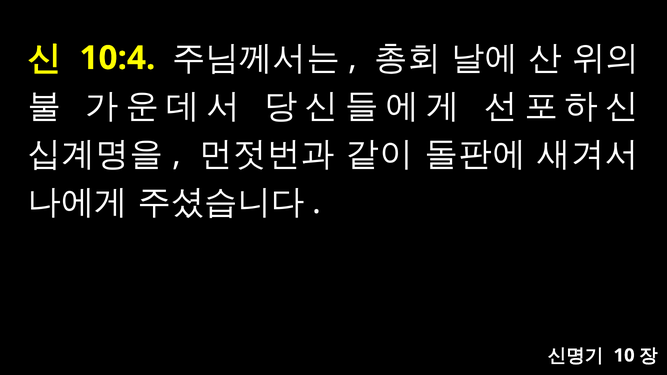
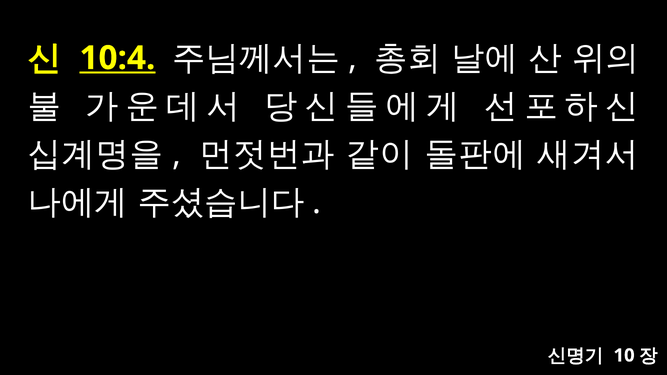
10:4 underline: none -> present (117, 58)
